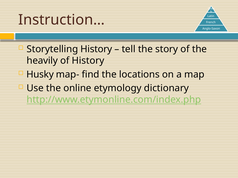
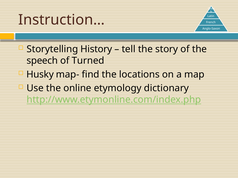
heavily: heavily -> speech (42, 61)
of History: History -> Turned (88, 61)
